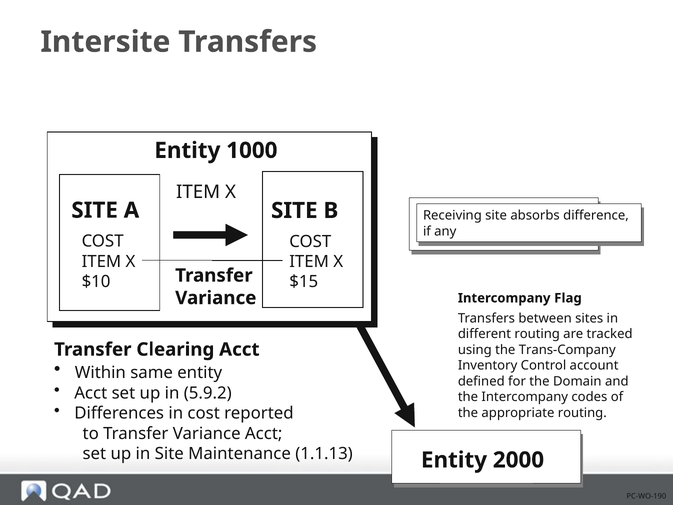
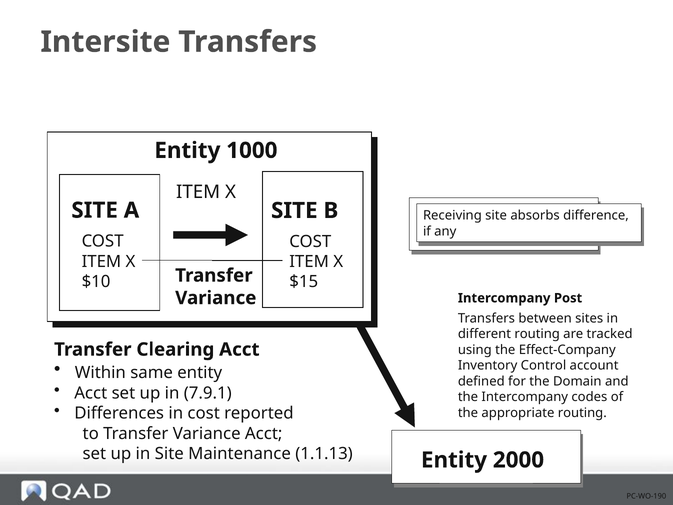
Flag: Flag -> Post (568, 298)
Trans-Company: Trans-Company -> Effect-Company (567, 350)
5.9.2: 5.9.2 -> 7.9.1 (208, 393)
